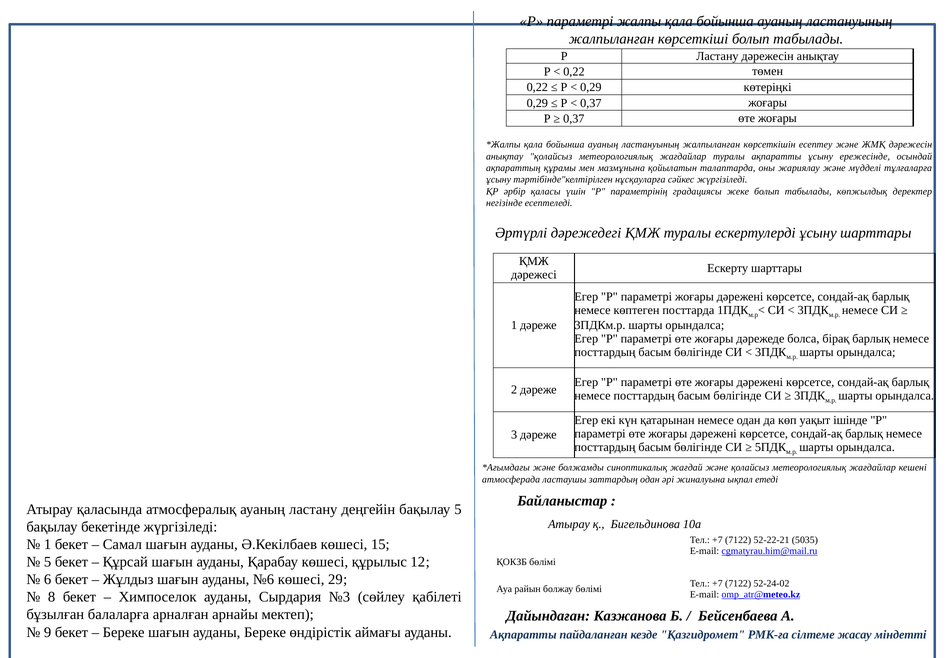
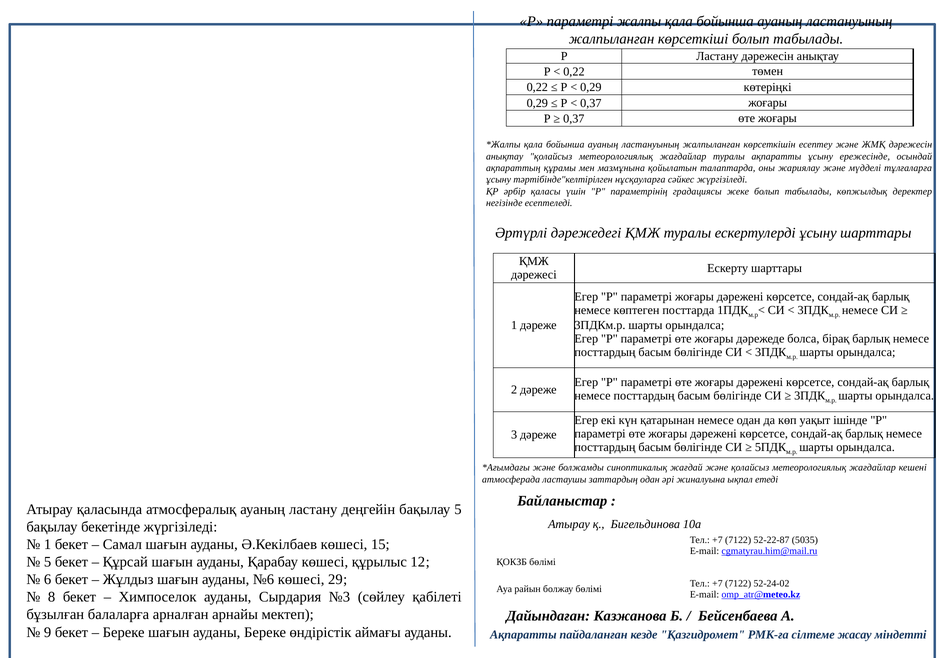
52-22-21: 52-22-21 -> 52-22-87 (772, 540)
